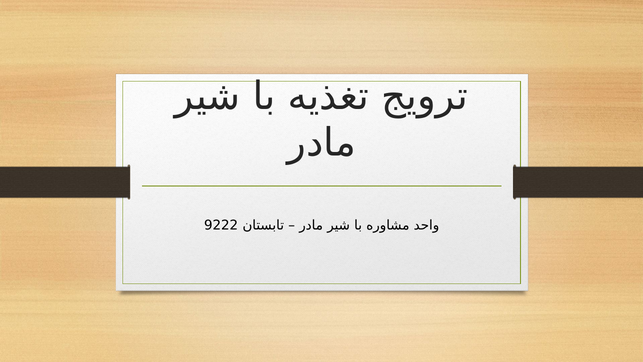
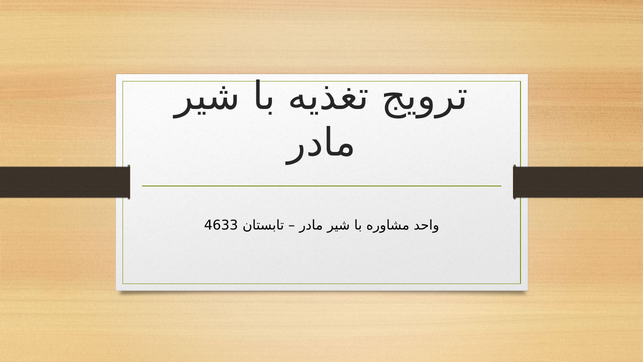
9222: 9222 -> 4633 (221, 225)
